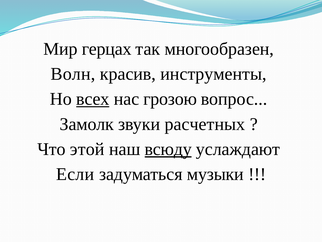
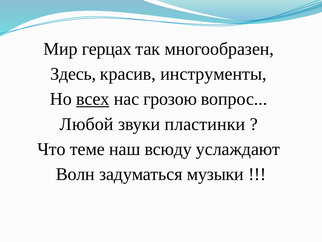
Волн: Волн -> Здесь (73, 74)
Замолк: Замолк -> Любой (87, 124)
расчетных: расчетных -> пластинки (205, 124)
этой: этой -> теме (87, 149)
всюду underline: present -> none (168, 149)
Если: Если -> Волн (75, 174)
